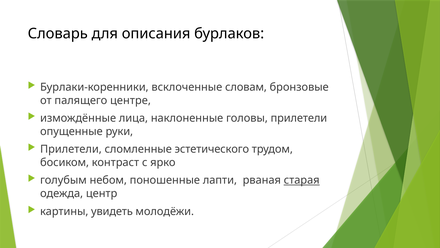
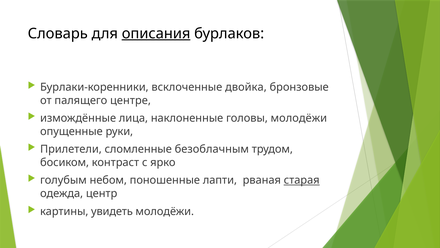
описания underline: none -> present (156, 33)
словам: словам -> двойка (246, 87)
головы прилетели: прилетели -> молодёжи (299, 118)
эстетического: эстетического -> безоблачным (212, 149)
